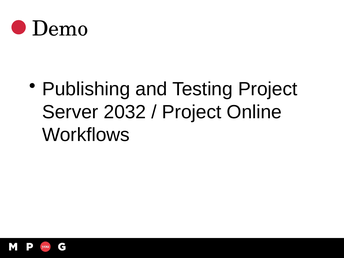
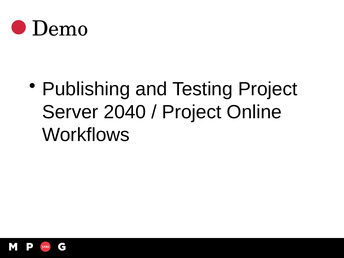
2032: 2032 -> 2040 (125, 112)
